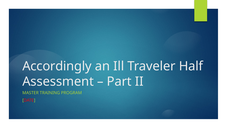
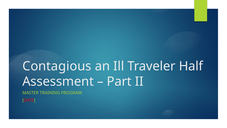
Accordingly: Accordingly -> Contagious (57, 66)
